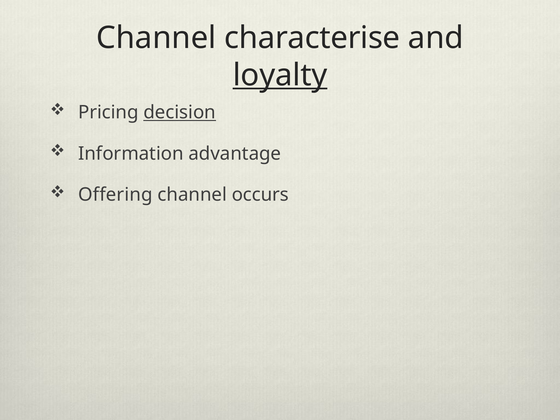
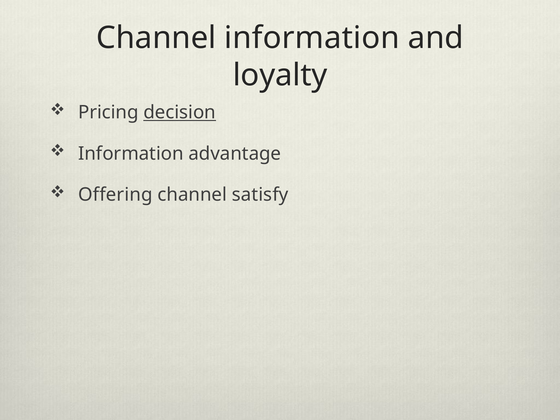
Channel characterise: characterise -> information (312, 38)
loyalty underline: present -> none (280, 75)
occurs: occurs -> satisfy (260, 195)
